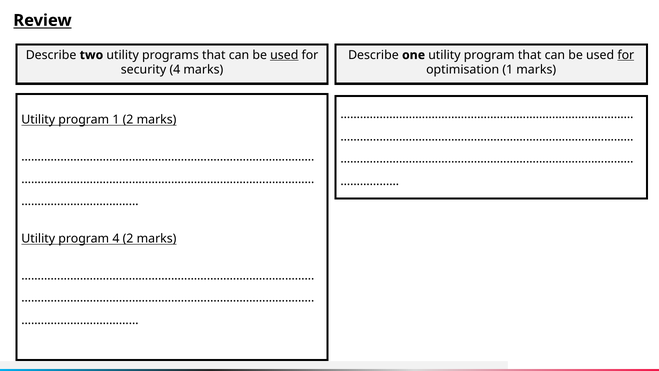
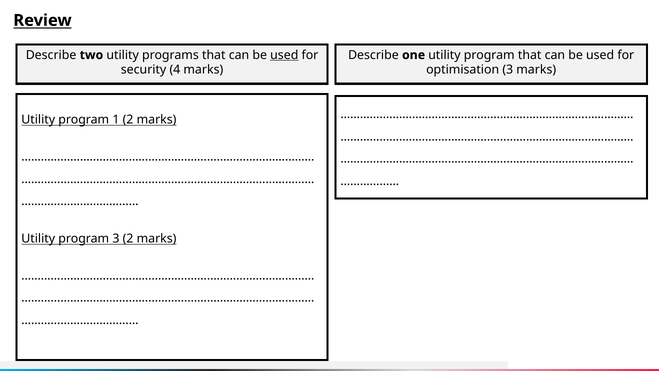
for underline: present -> none (626, 55)
optimisation 1: 1 -> 3 (508, 70)
program 4: 4 -> 3 (116, 238)
